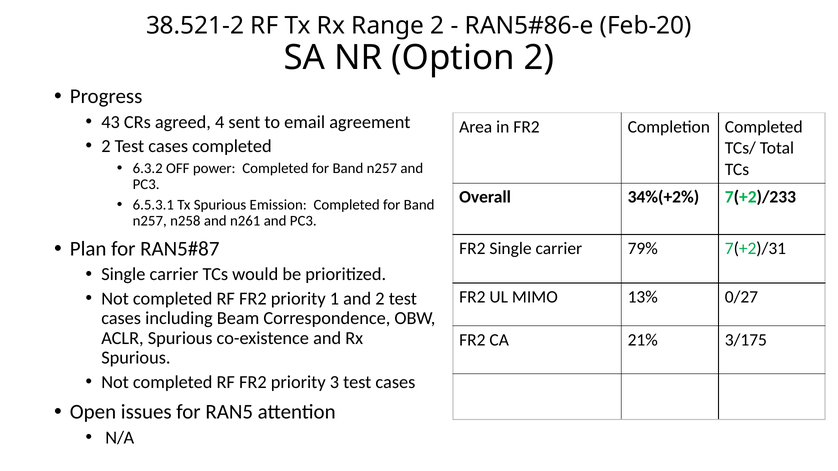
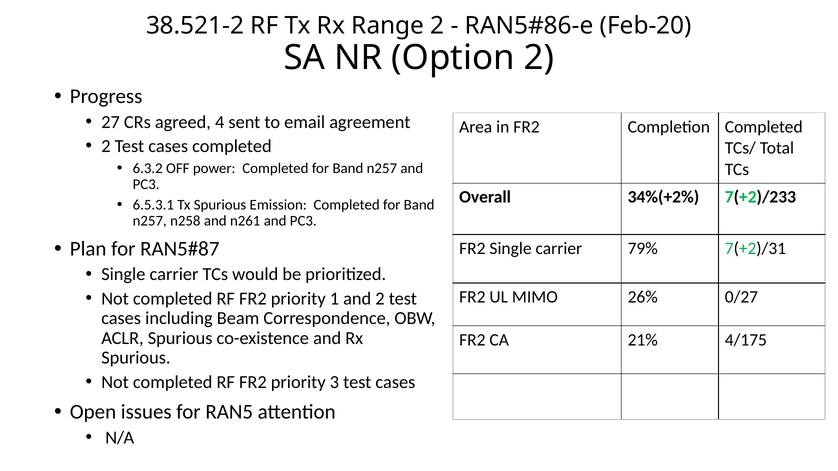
43: 43 -> 27 (111, 122)
13%: 13% -> 26% (643, 297)
3/175: 3/175 -> 4/175 (746, 340)
